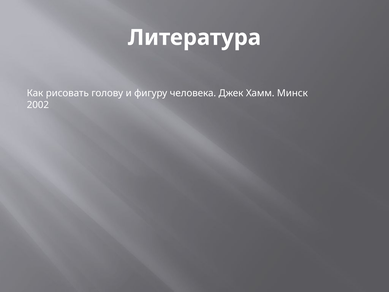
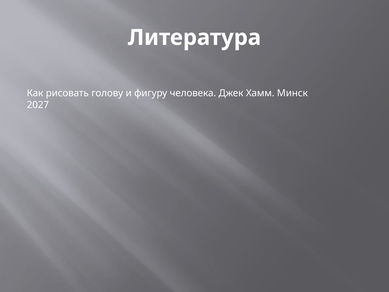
2002: 2002 -> 2027 (38, 105)
